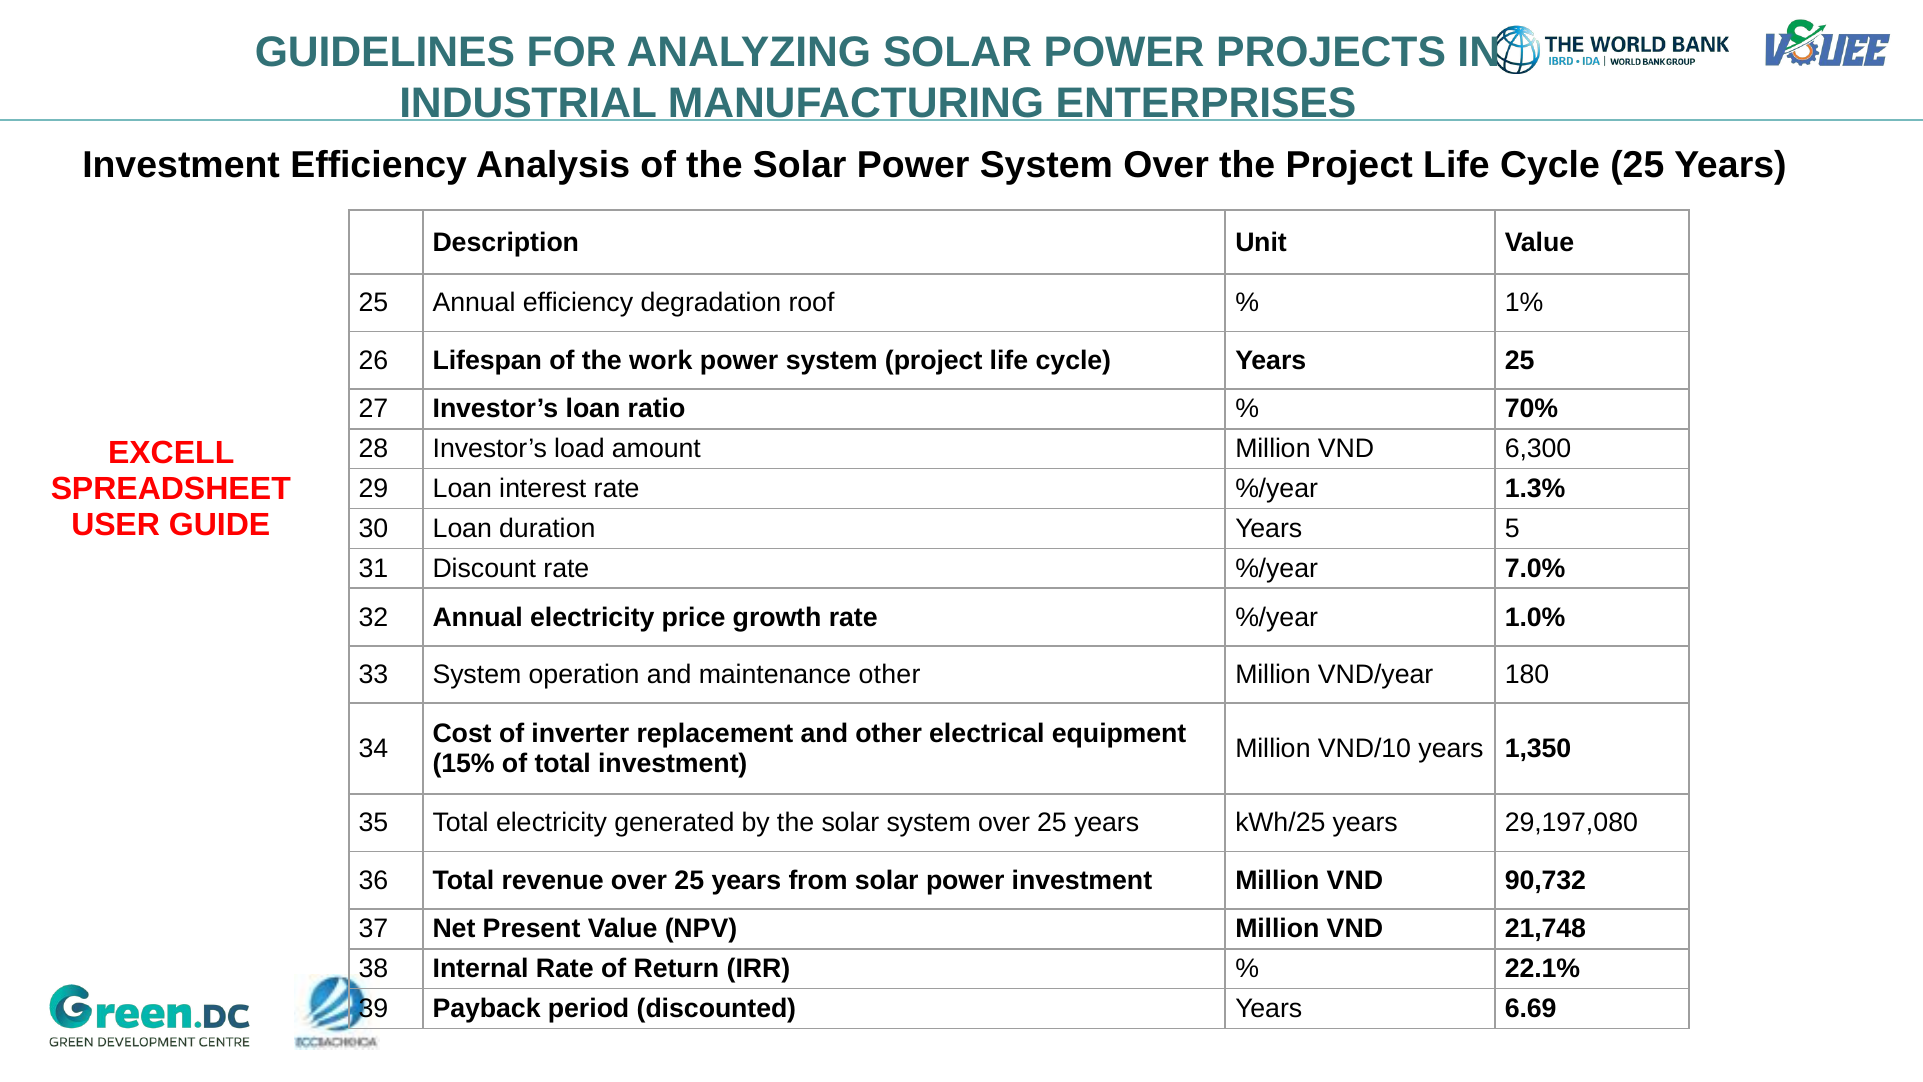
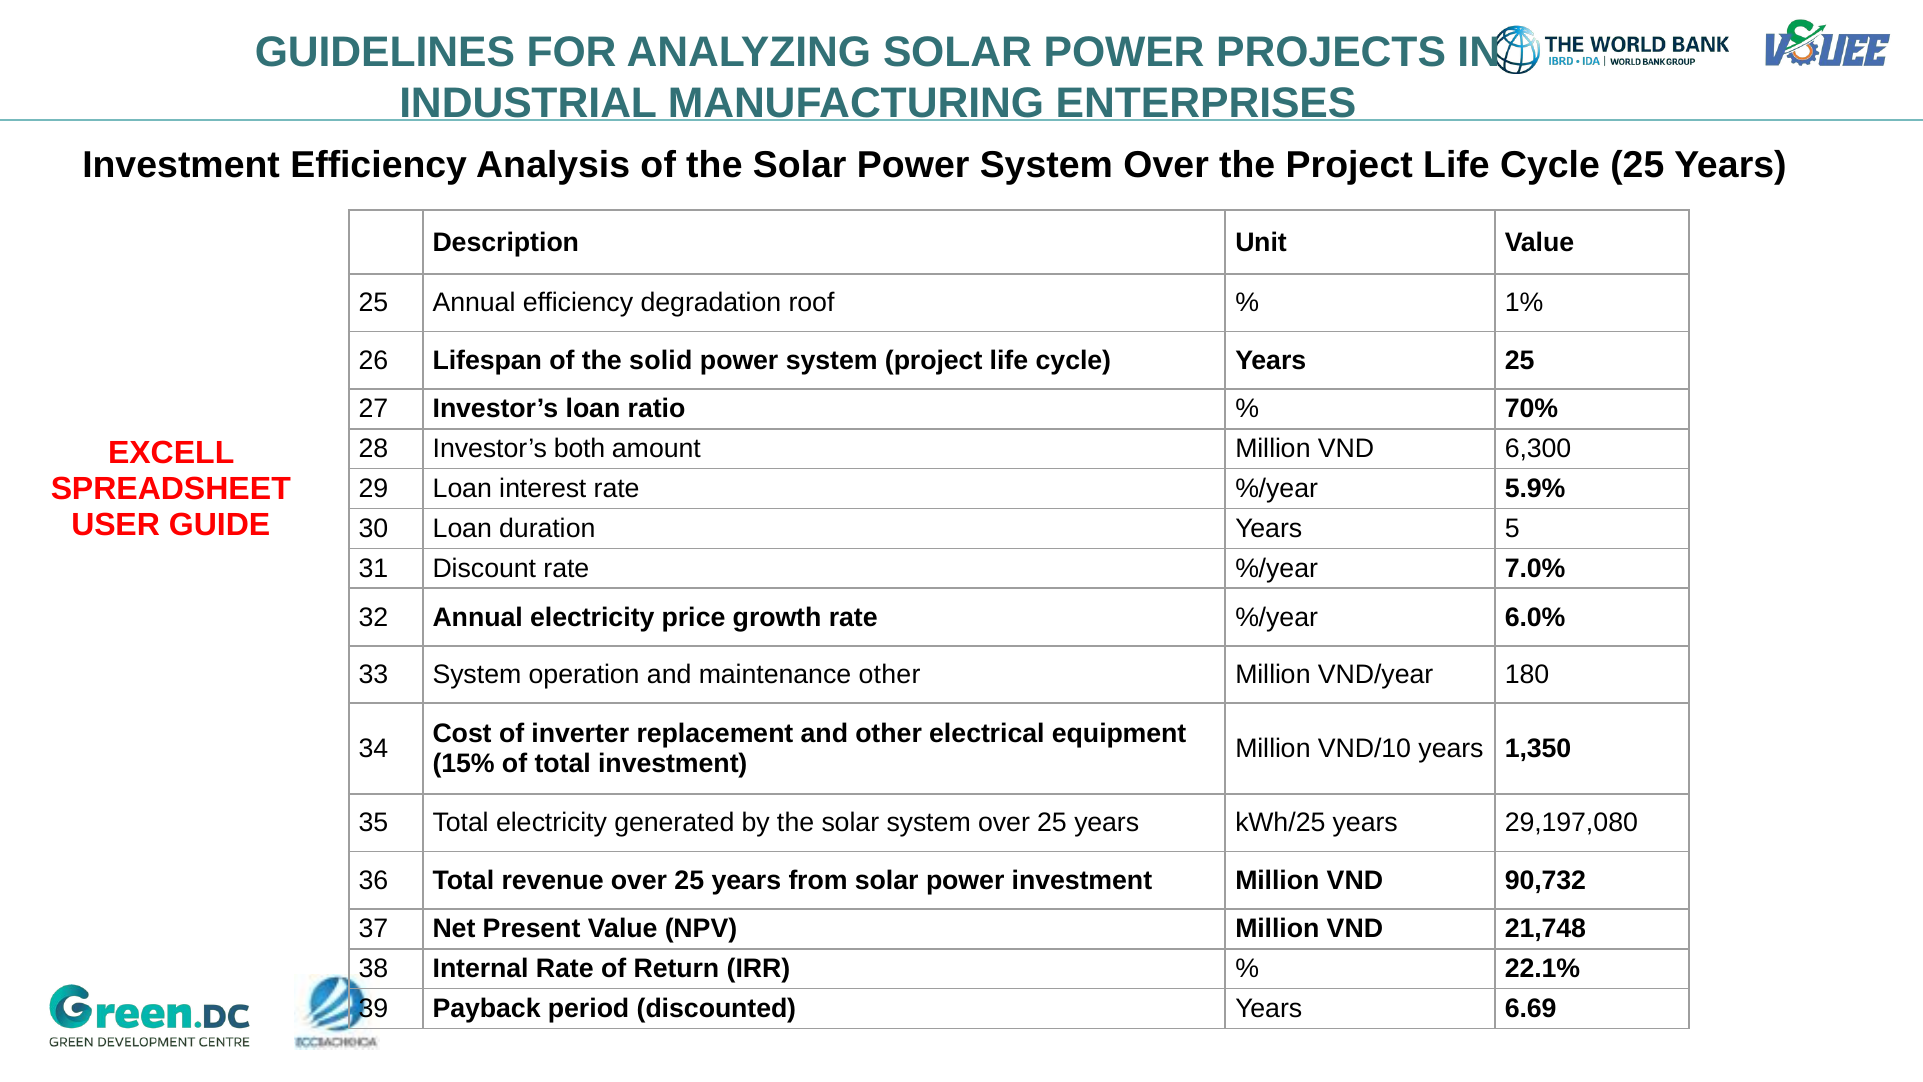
work: work -> solid (661, 360)
load: load -> both (580, 449)
1.3%: 1.3% -> 5.9% (1535, 489)
1.0%: 1.0% -> 6.0% (1535, 617)
